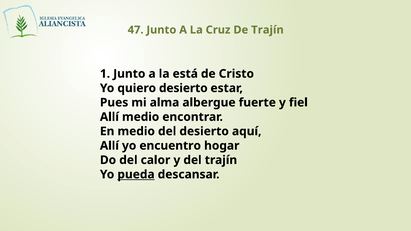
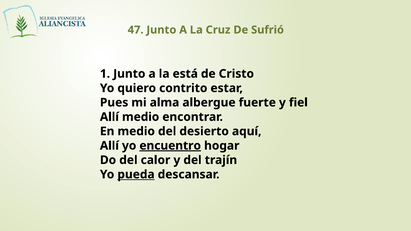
De Trajín: Trajín -> Sufrió (268, 30)
quiero desierto: desierto -> contrito (183, 88)
encuentro underline: none -> present (170, 146)
